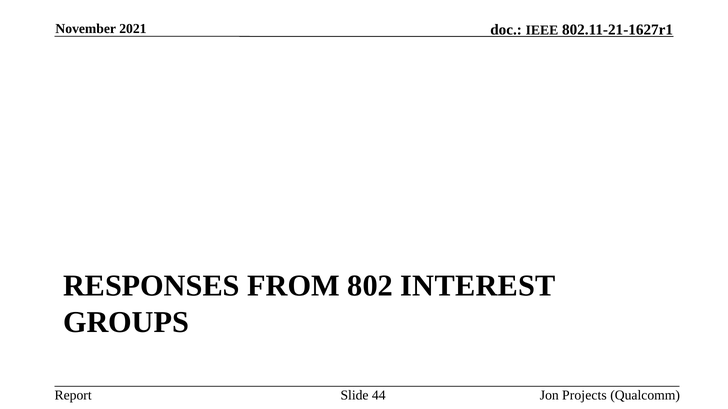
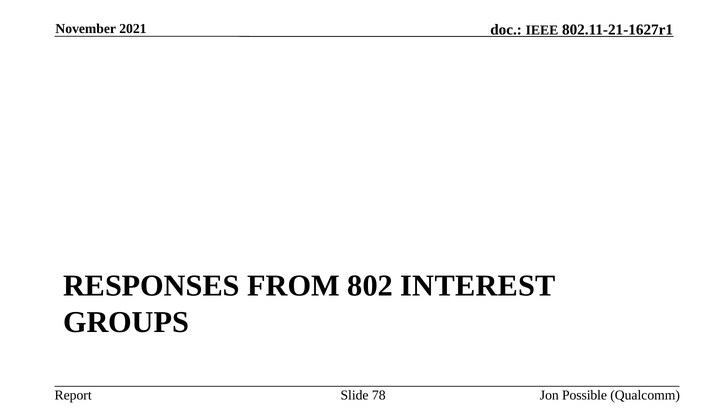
44: 44 -> 78 (379, 396)
Projects: Projects -> Possible (585, 396)
